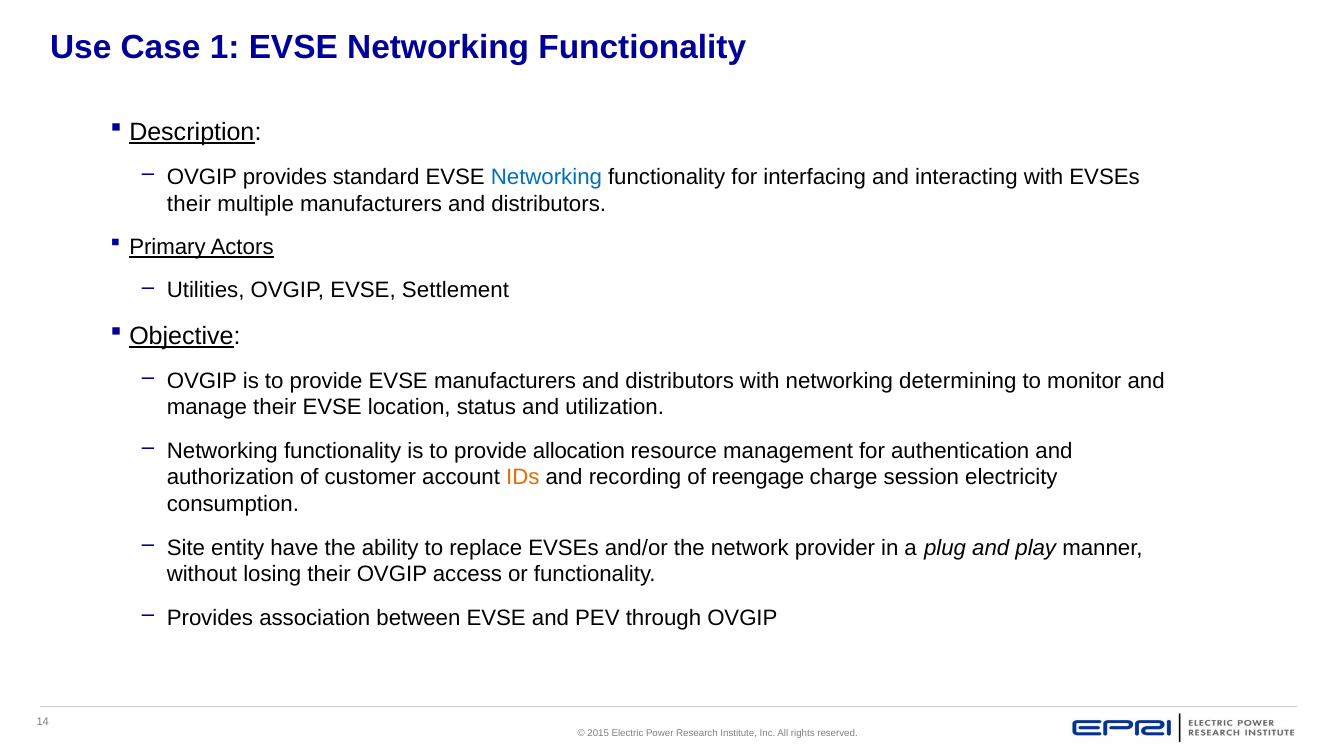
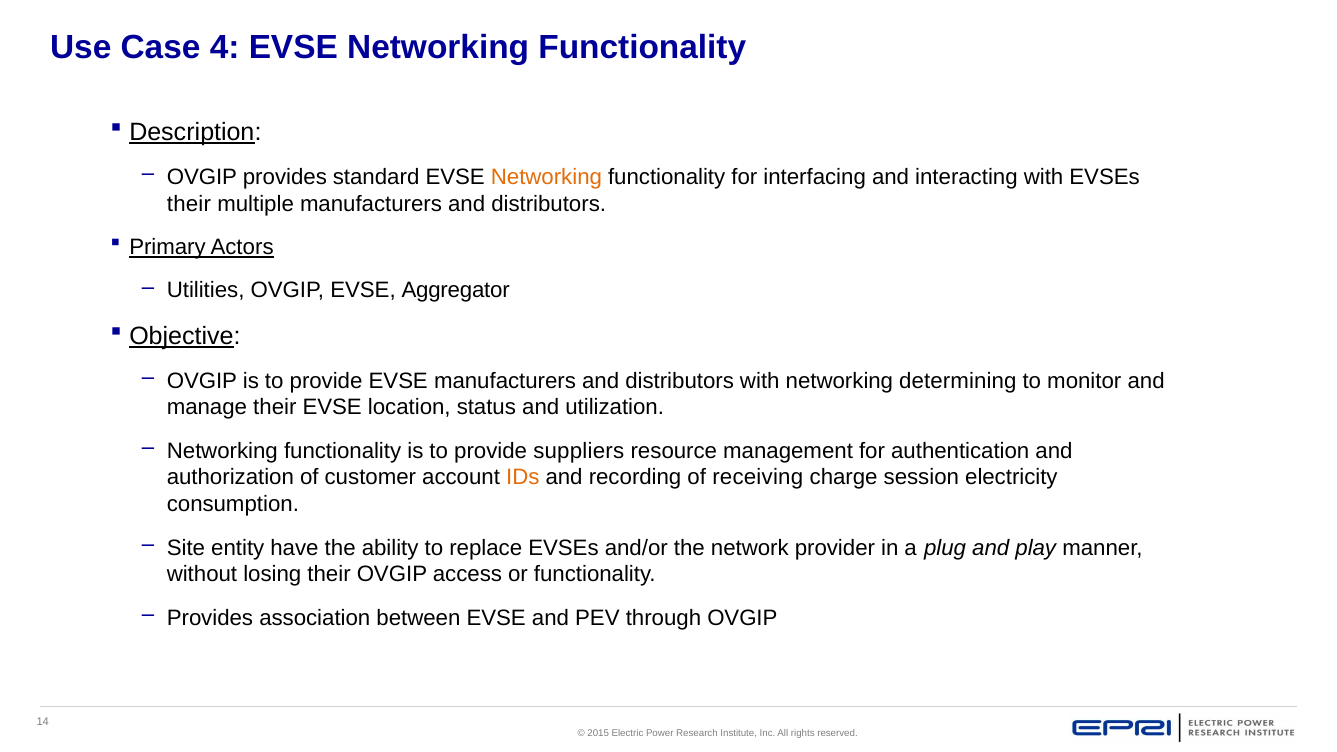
1: 1 -> 4 (225, 47)
Networking colour: blue -> orange (546, 177)
Settlement: Settlement -> Aggregator (456, 291)
allocation: allocation -> suppliers (579, 451)
reengage: reengage -> receiving (758, 478)
